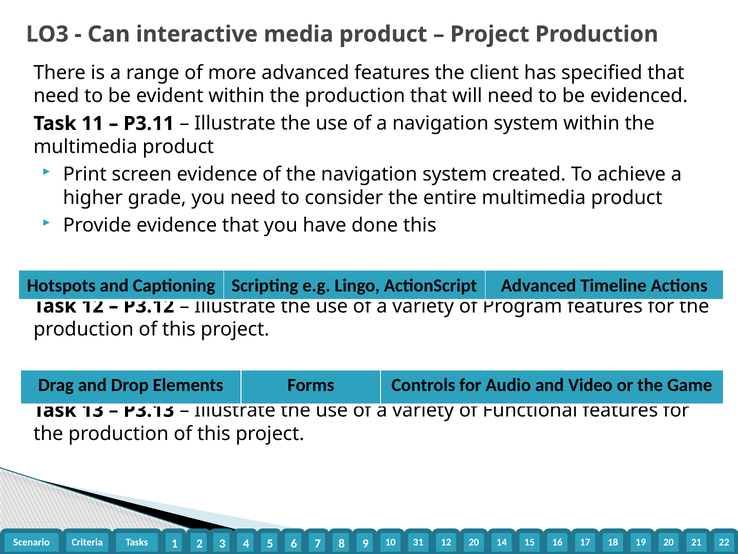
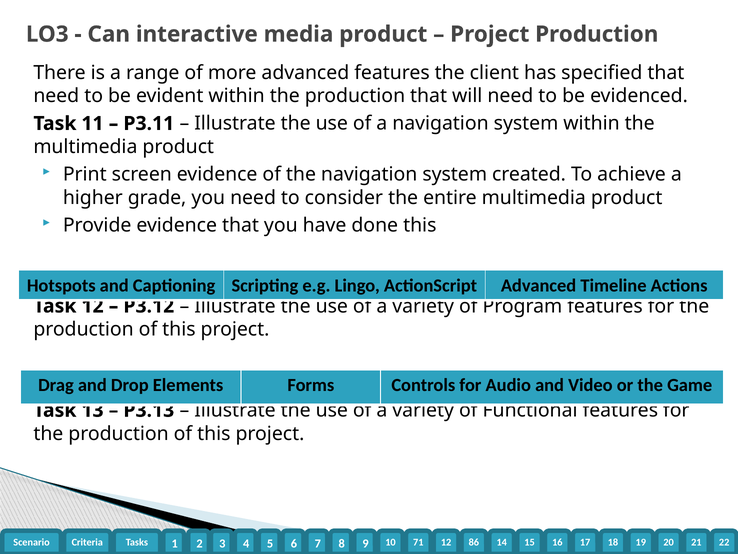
31: 31 -> 71 (418, 542)
12 20: 20 -> 86 (474, 542)
